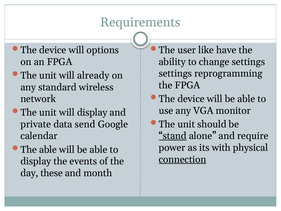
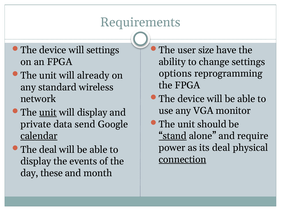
will options: options -> settings (103, 50)
like: like -> size (206, 50)
settings: settings -> options (175, 73)
unit underline: none -> present (48, 112)
calendar underline: none -> present (39, 136)
its with: with -> deal (221, 148)
The able: able -> deal (48, 149)
